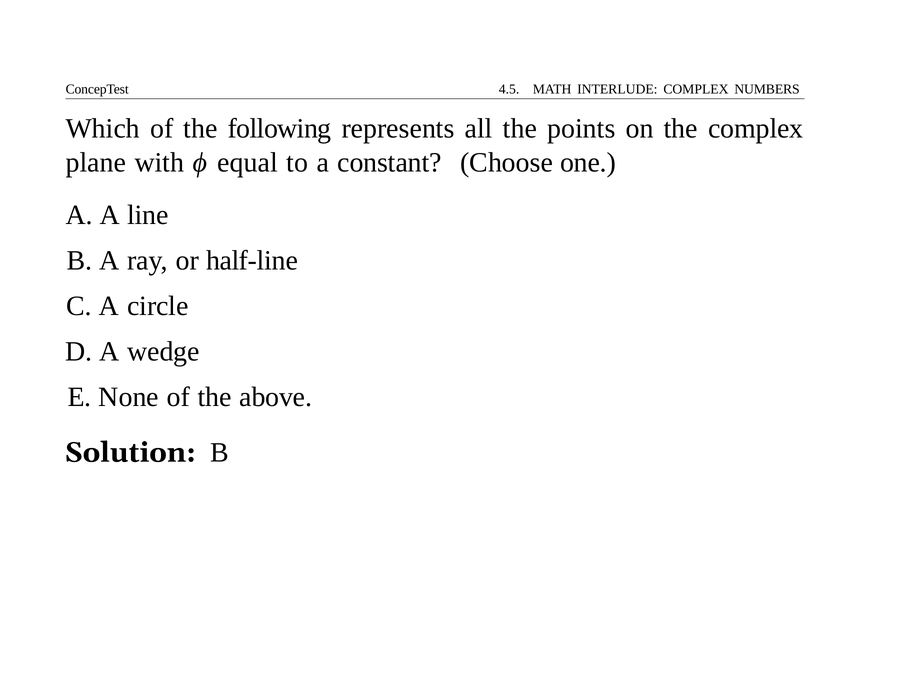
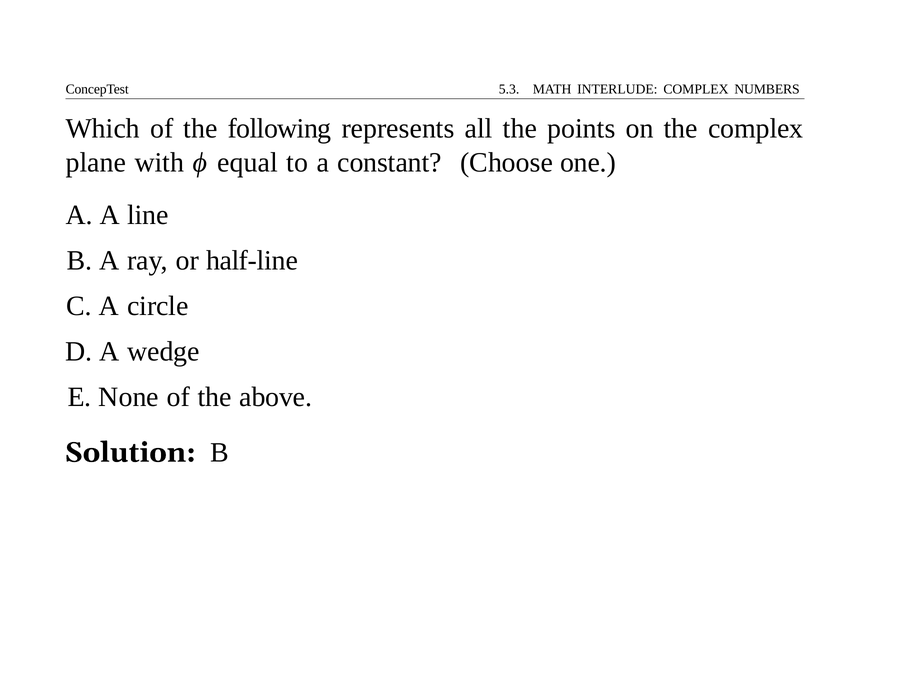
4.5: 4.5 -> 5.3 (509, 89)
